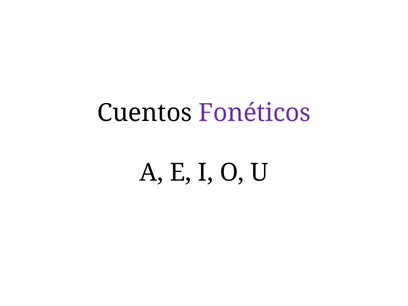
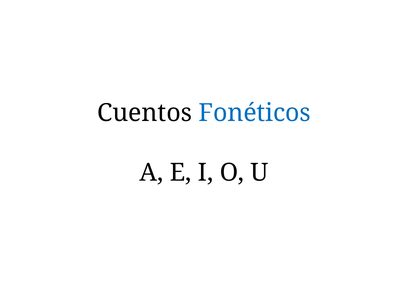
Fonéticos colour: purple -> blue (255, 113)
